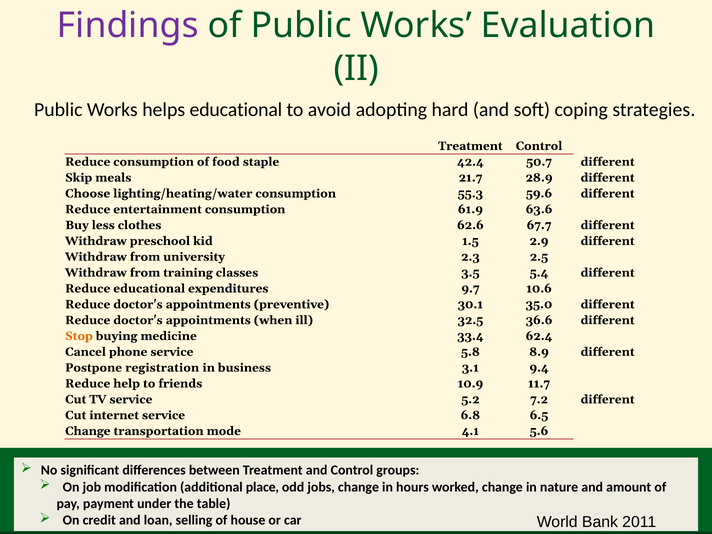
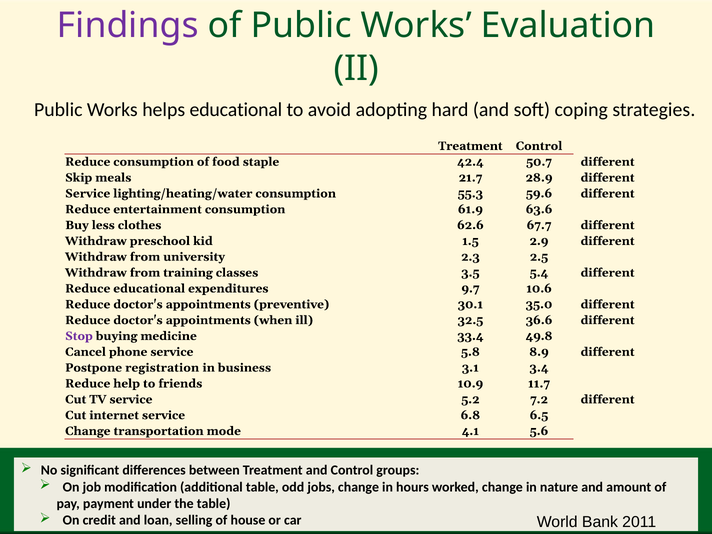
Choose: Choose -> Service (88, 193)
Stop colour: orange -> purple (79, 336)
62.4: 62.4 -> 49.8 (539, 336)
9.4: 9.4 -> 3.4 (539, 368)
additional place: place -> table (262, 487)
